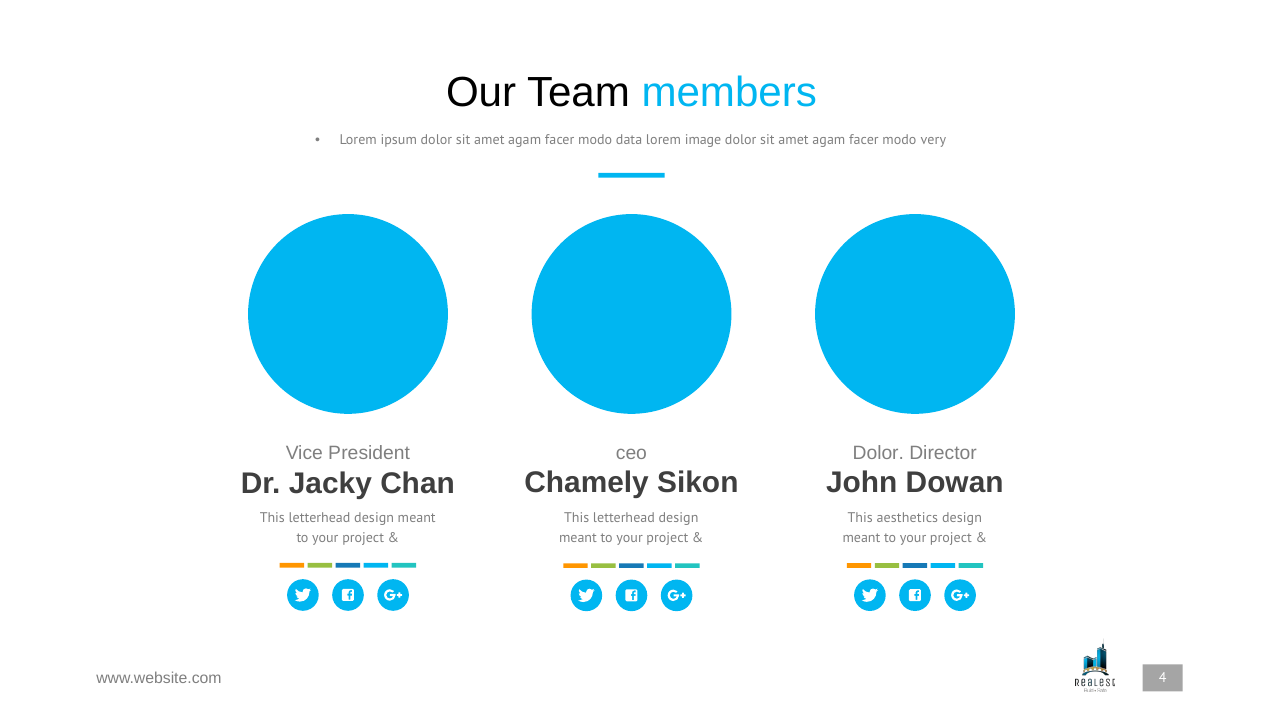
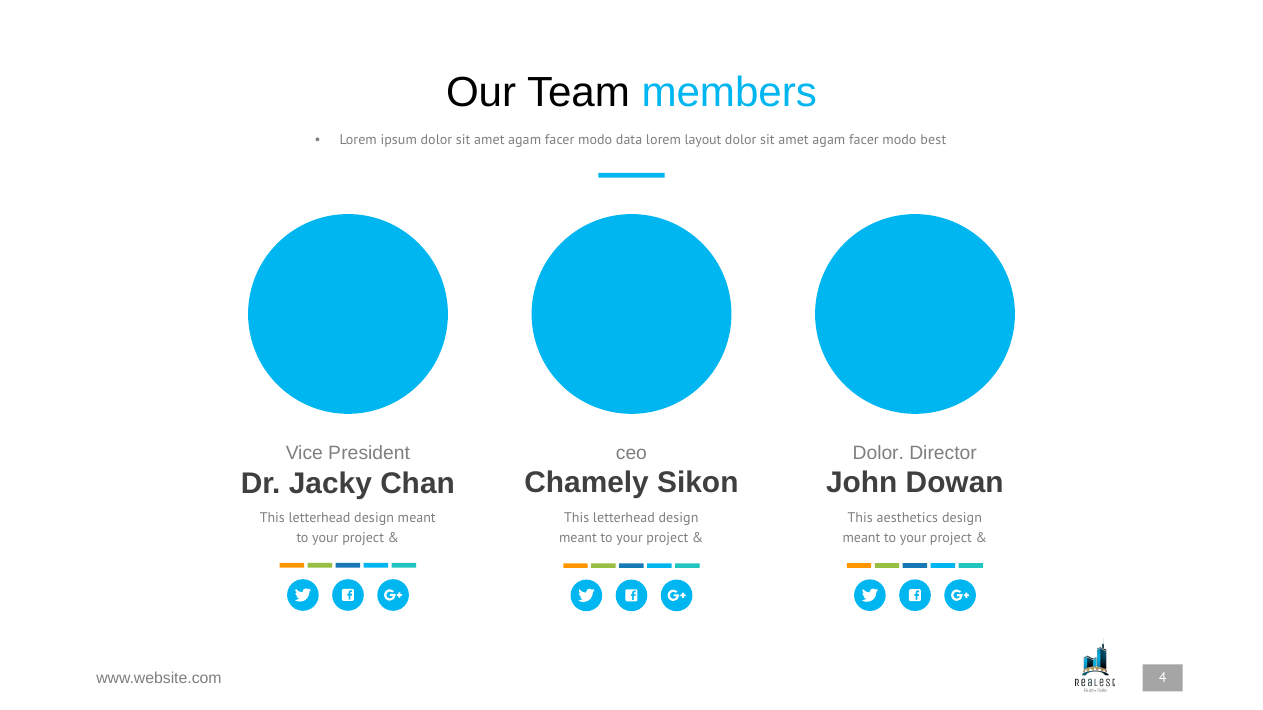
image: image -> layout (703, 140)
very: very -> best (933, 140)
